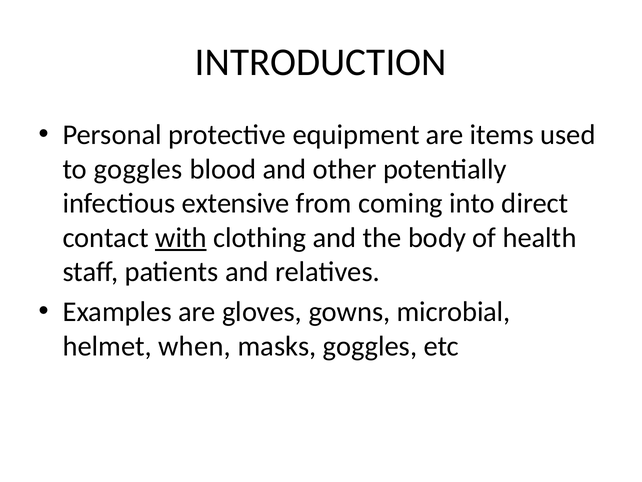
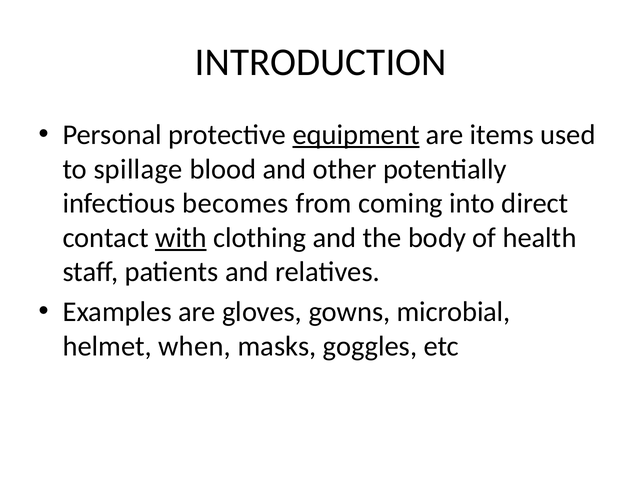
equipment underline: none -> present (356, 135)
to goggles: goggles -> spillage (138, 169)
extensive: extensive -> becomes (235, 203)
